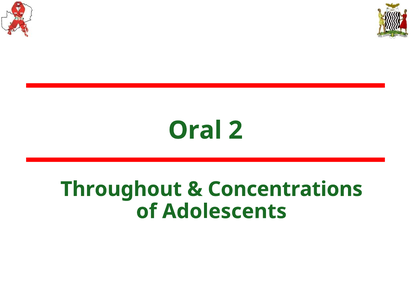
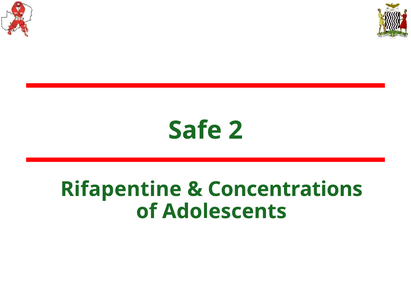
Oral: Oral -> Safe (195, 130)
Throughout: Throughout -> Rifapentine (121, 189)
